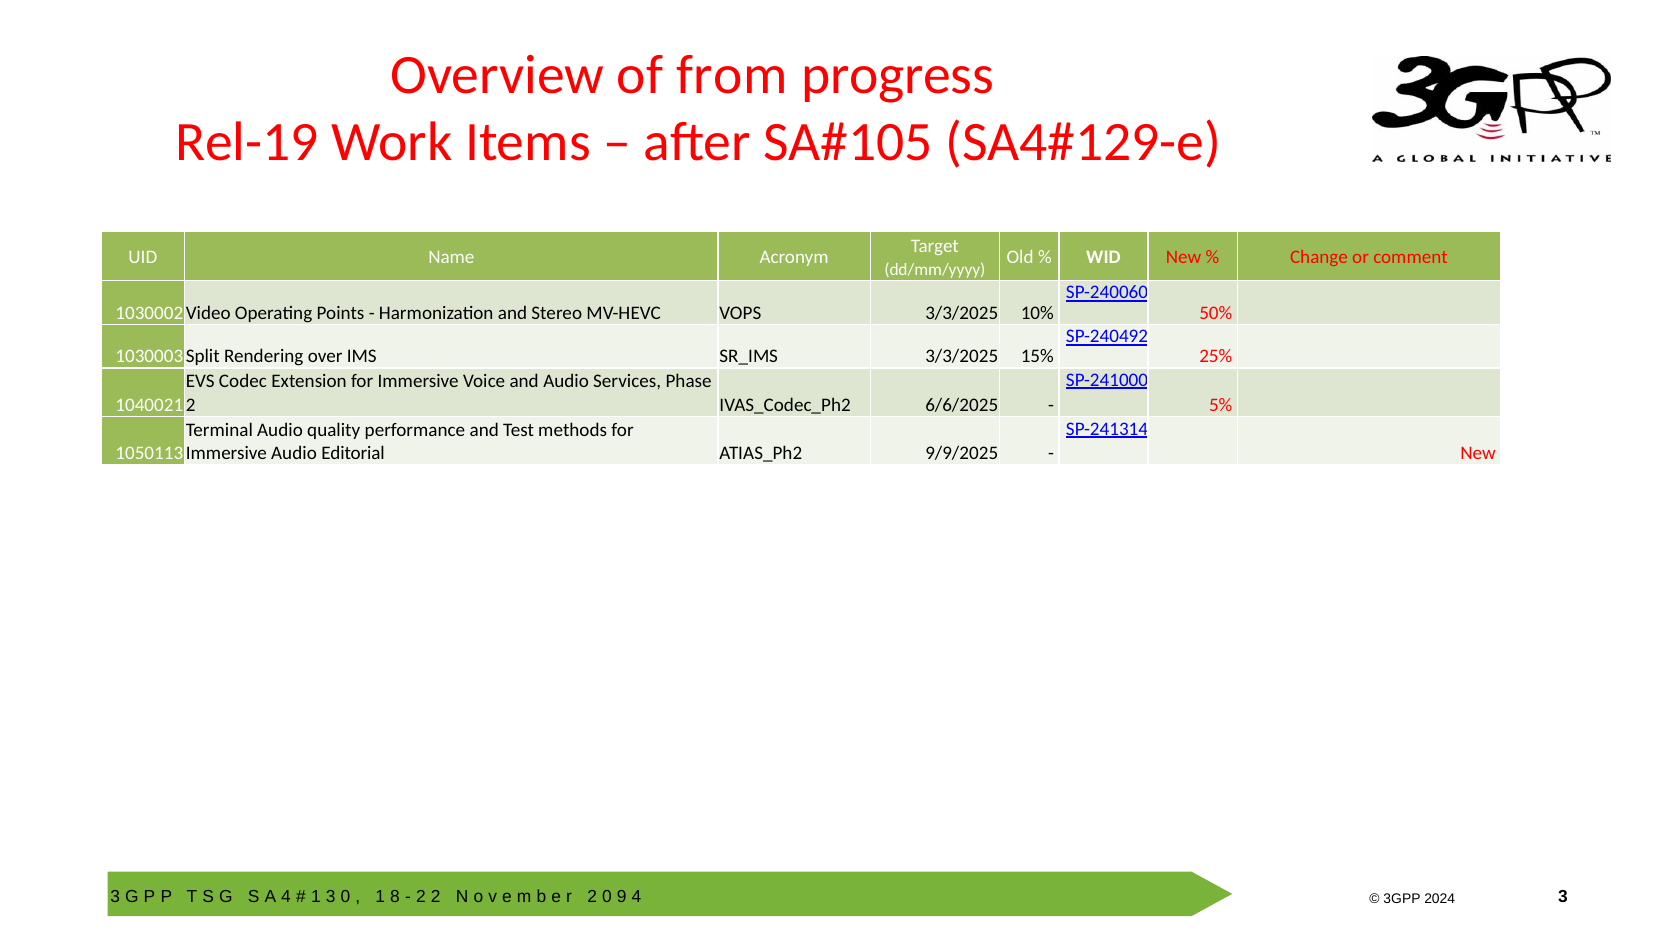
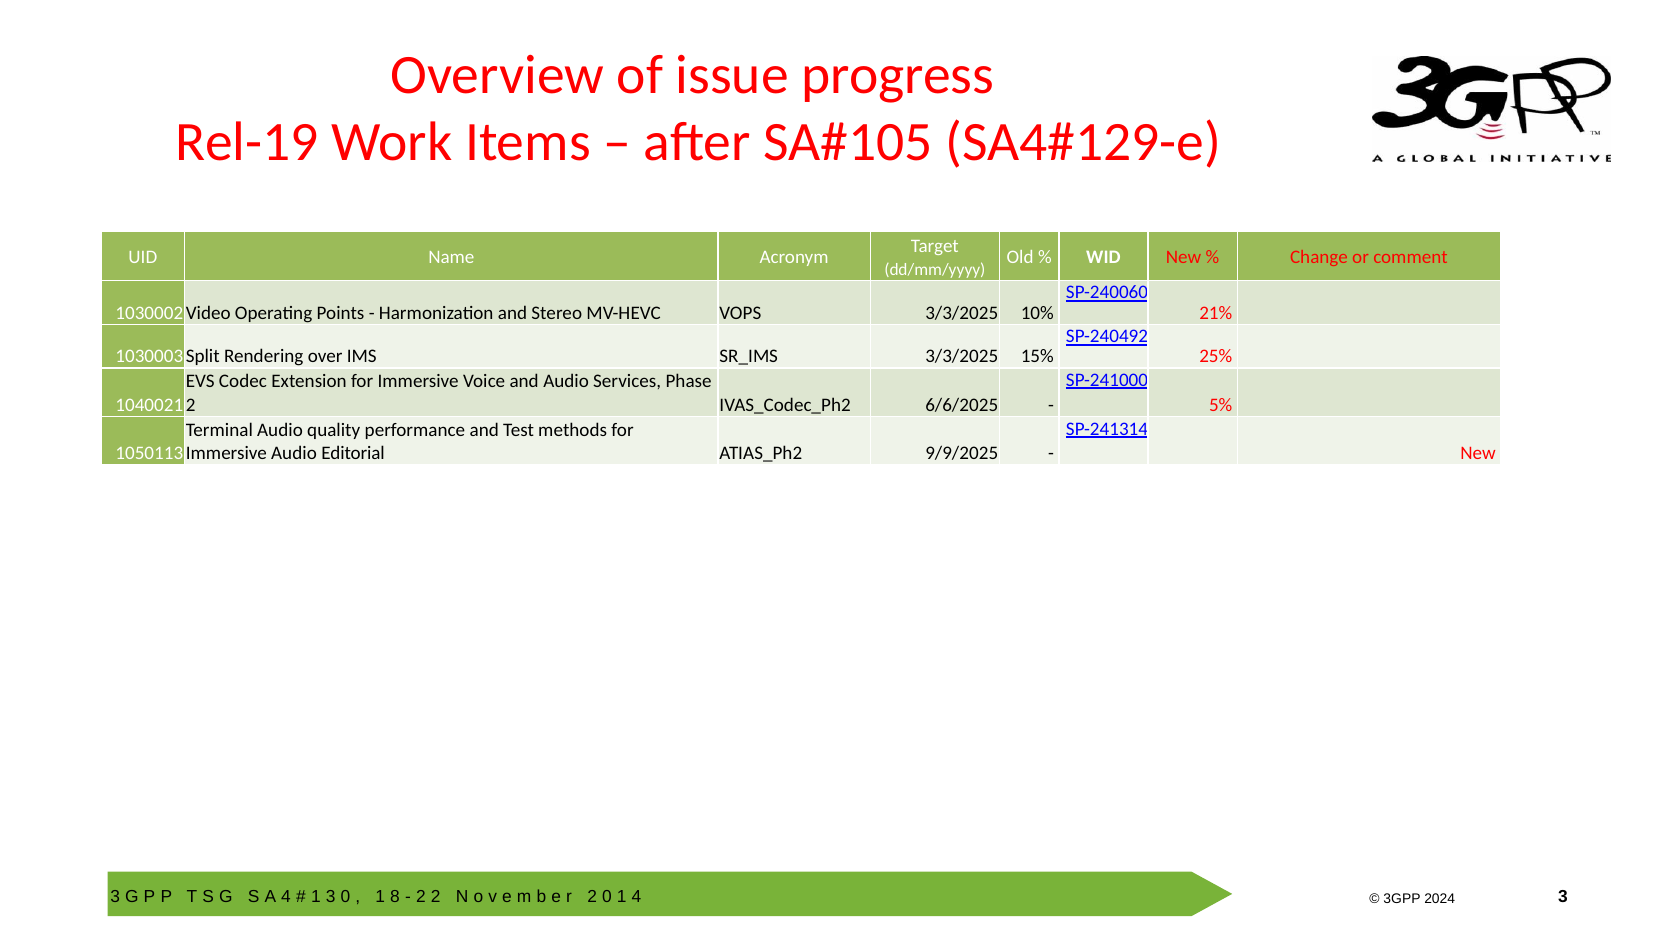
from: from -> issue (732, 76)
50%: 50% -> 21% (1216, 313)
9: 9 -> 1 (622, 897)
